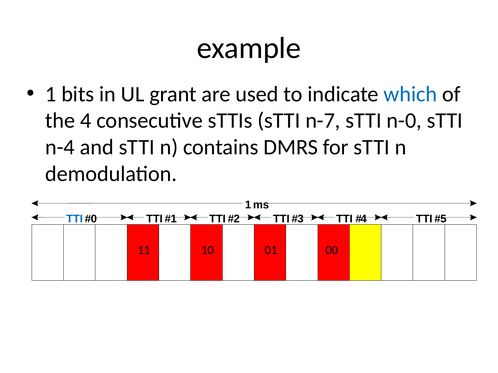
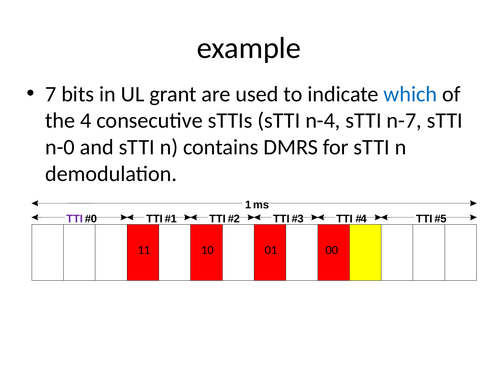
1: 1 -> 7 (51, 94)
n-7: n-7 -> n-4 (323, 121)
n-0: n-0 -> n-7 (404, 121)
n-4: n-4 -> n-0 (60, 147)
TTI colour: blue -> purple (75, 219)
